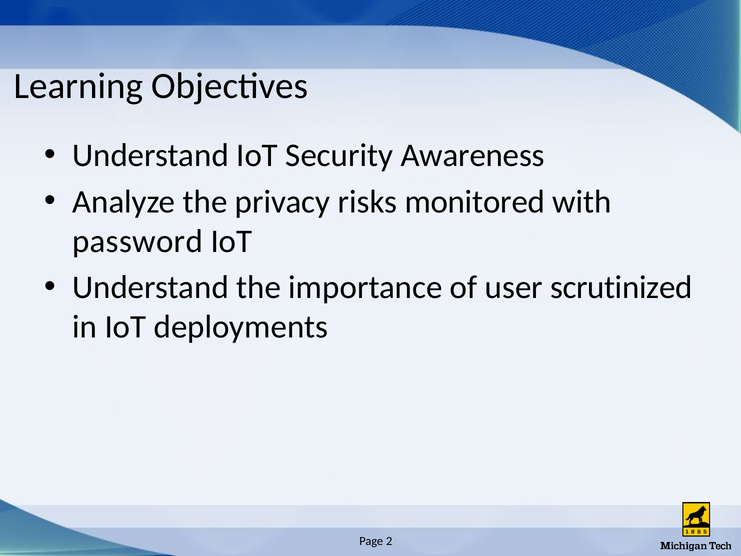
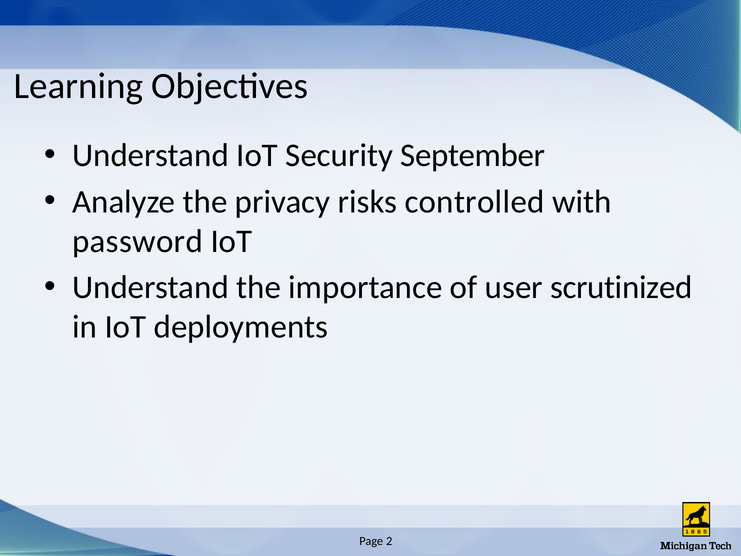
Awareness: Awareness -> September (473, 155)
monitored: monitored -> controlled (475, 202)
